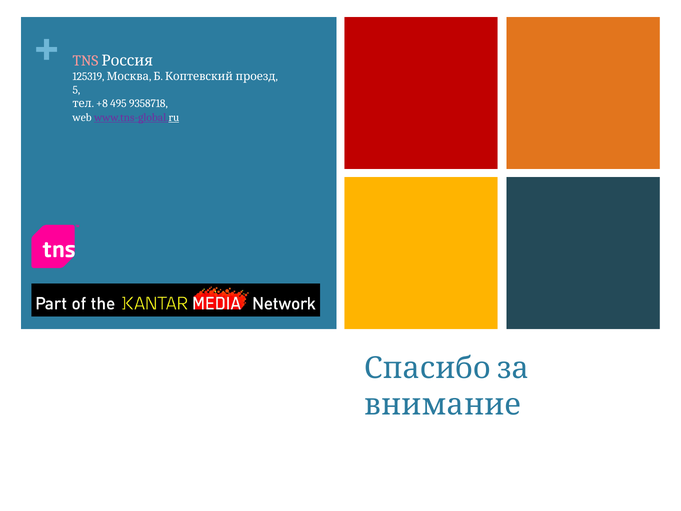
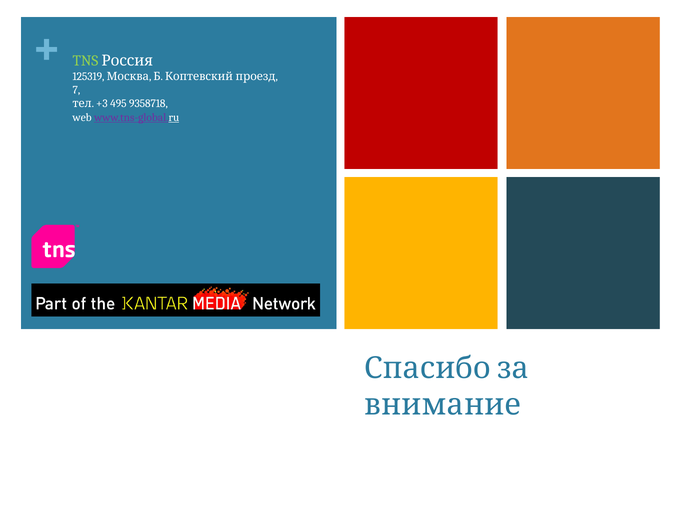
TNS colour: pink -> light green (85, 61)
5: 5 -> 7 (76, 90)
+8: +8 -> +3 (102, 104)
